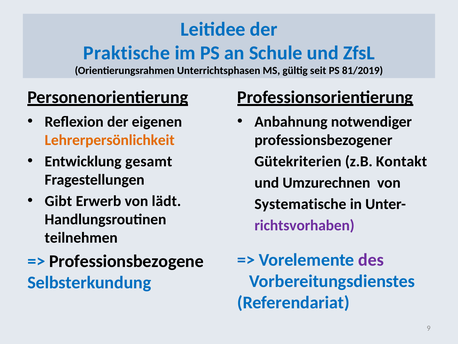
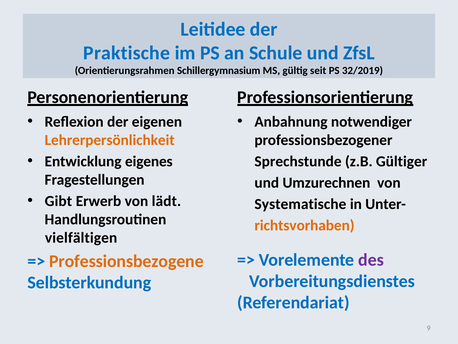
Unterrichtsphasen: Unterrichtsphasen -> Schillergymnasium (219, 71)
81/2019: 81/2019 -> 32/2019 (363, 71)
gesamt: gesamt -> eigenes (149, 161)
Gütekriterien: Gütekriterien -> Sprechstunde (298, 161)
Kontakt: Kontakt -> Gültiger (402, 161)
richtsvorhaben colour: purple -> orange (304, 225)
teilnehmen: teilnehmen -> vielfältigen (81, 237)
Professionsbezogene colour: black -> orange (126, 261)
